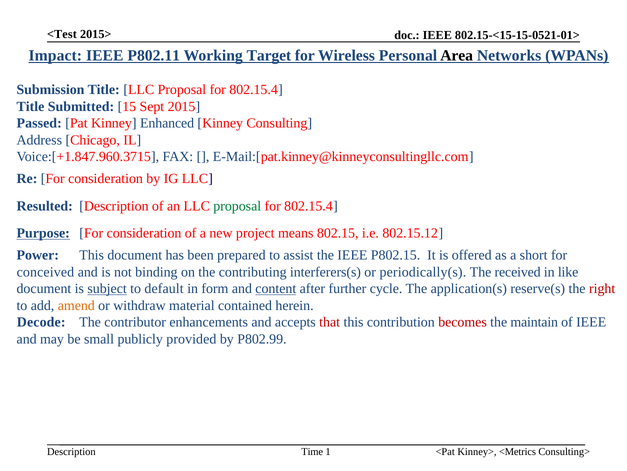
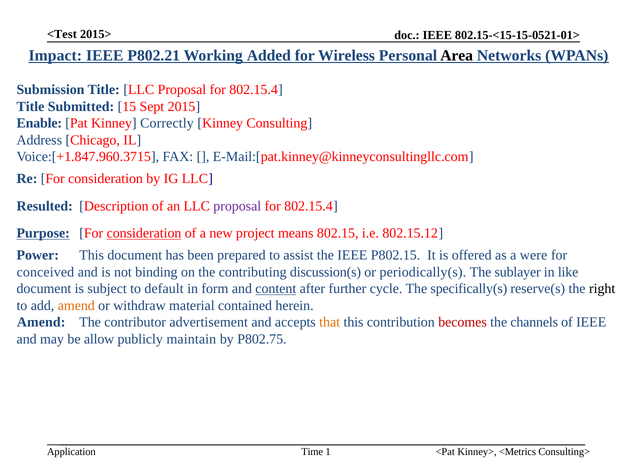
P802.11: P802.11 -> P802.21 (154, 55)
Target: Target -> Added (269, 55)
Passed: Passed -> Enable (39, 123)
Enhanced: Enhanced -> Correctly (167, 123)
proposal colour: green -> purple (237, 206)
consideration underline: none -> present (144, 233)
short: short -> were (534, 255)
interferers(s: interferers(s -> discussion(s (326, 272)
received: received -> sublayer (518, 272)
subject underline: present -> none (107, 288)
application(s: application(s -> specifically(s (469, 288)
right colour: red -> black (602, 288)
Decode: Decode -> Amend (41, 322)
enhancements: enhancements -> advertisement (209, 322)
that colour: red -> orange (330, 322)
maintain: maintain -> channels (534, 322)
small: small -> allow (99, 338)
provided: provided -> maintain (191, 338)
P802.99: P802.99 -> P802.75 (262, 338)
Description: Description -> Application (71, 451)
